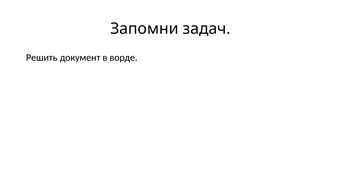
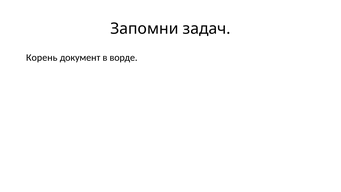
Решить: Решить -> Корень (42, 58)
